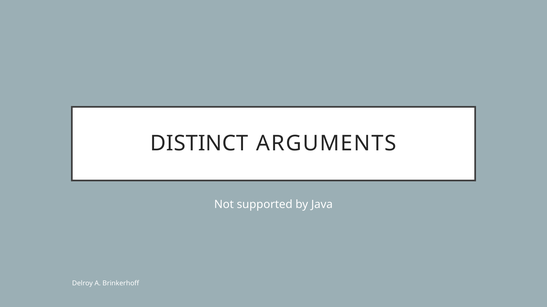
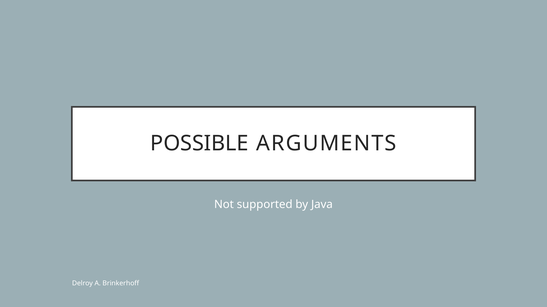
DISTINCT: DISTINCT -> POSSIBLE (199, 144)
